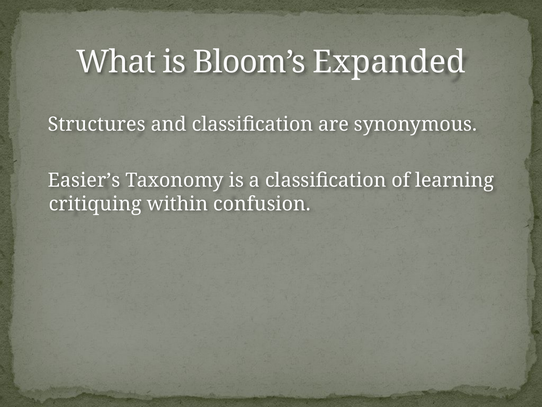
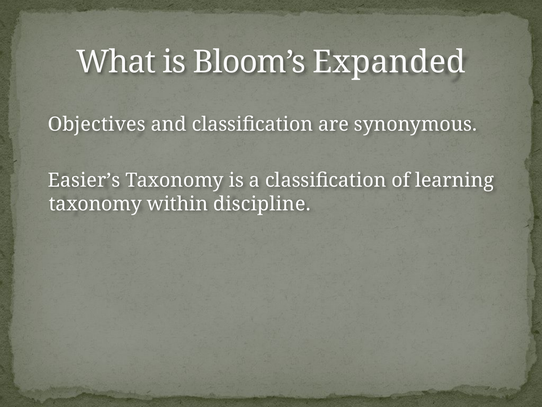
Structures: Structures -> Objectives (97, 124)
critiquing: critiquing -> taxonomy (95, 204)
confusion: confusion -> discipline (262, 204)
